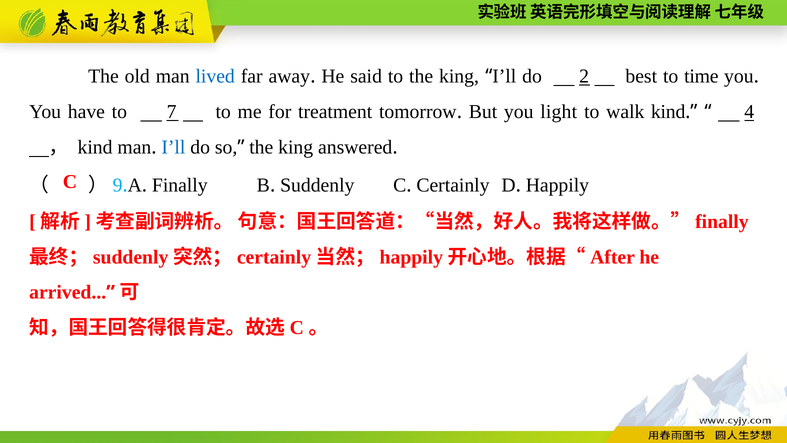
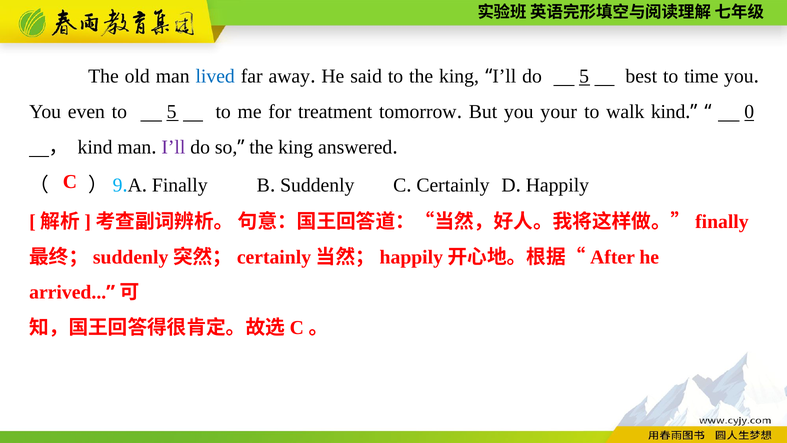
do 2: 2 -> 5 (584, 76)
have: have -> even (86, 112)
to 7: 7 -> 5 (172, 112)
light: light -> your (559, 112)
4: 4 -> 0 (749, 112)
I’ll colour: blue -> purple (173, 147)
